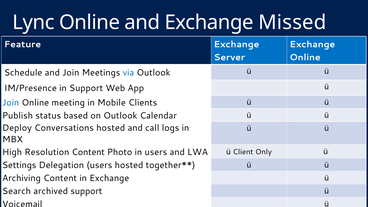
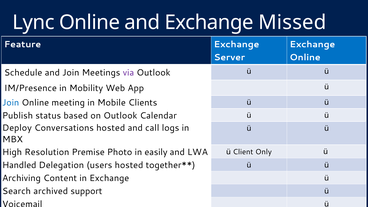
via colour: blue -> purple (128, 73)
in Support: Support -> Mobility (86, 88)
Resolution Content: Content -> Premise (88, 152)
in users: users -> easily (156, 152)
Settings: Settings -> Handled (19, 165)
